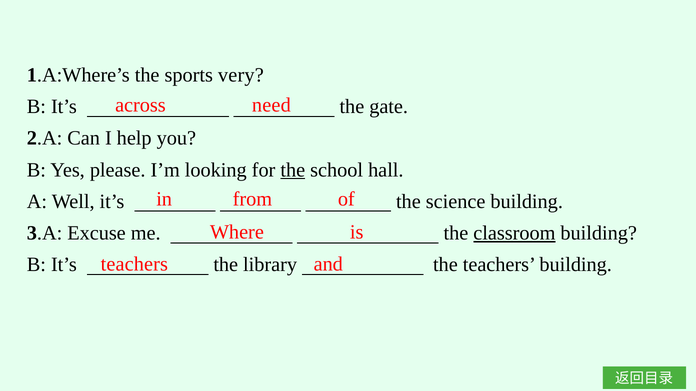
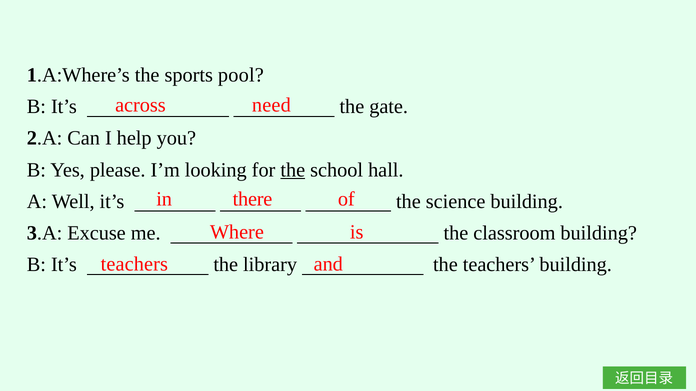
very: very -> pool (241, 75)
from: from -> there (253, 199)
classroom underline: present -> none (514, 233)
